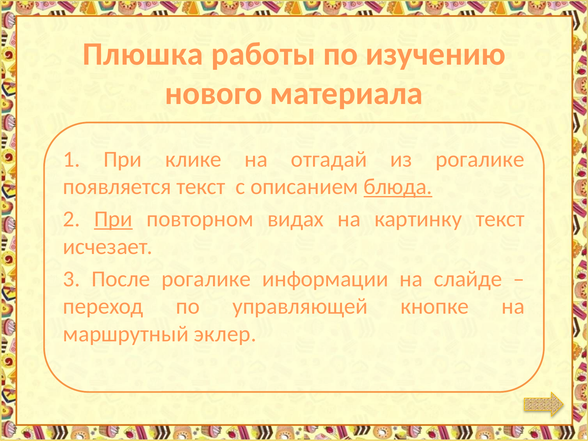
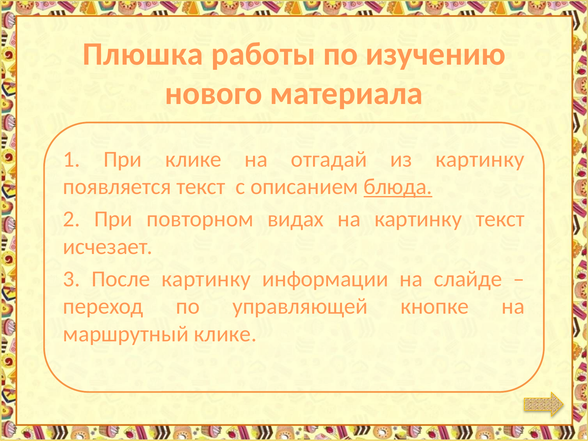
из рогалике: рогалике -> картинку (480, 159)
При underline: present -> none (113, 219)
После рогалике: рогалике -> картинку (206, 279)
маршрутный эклер: эклер -> клике (225, 334)
